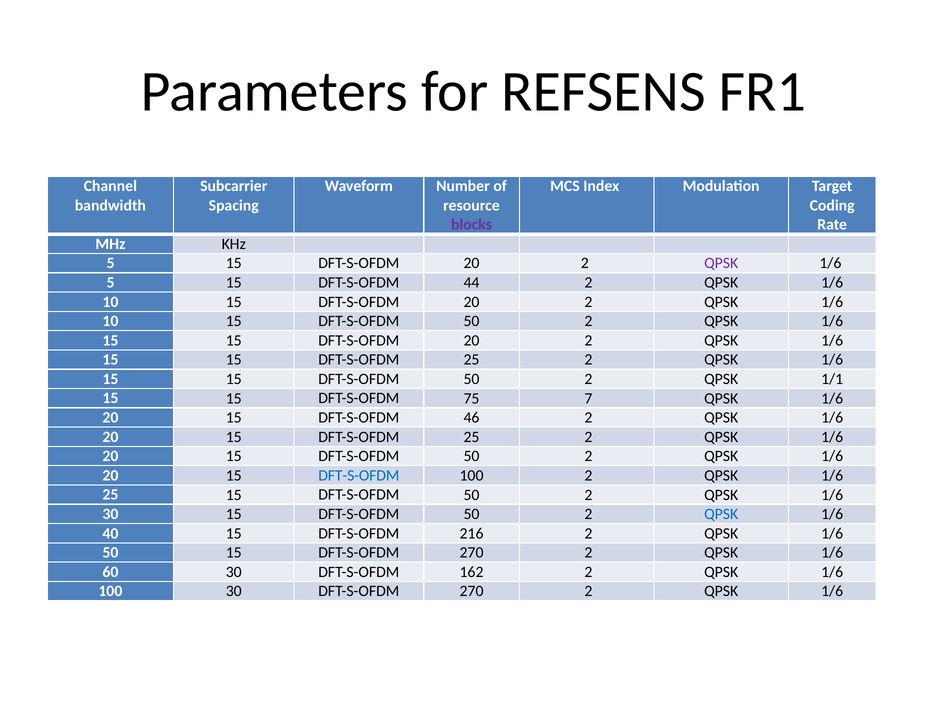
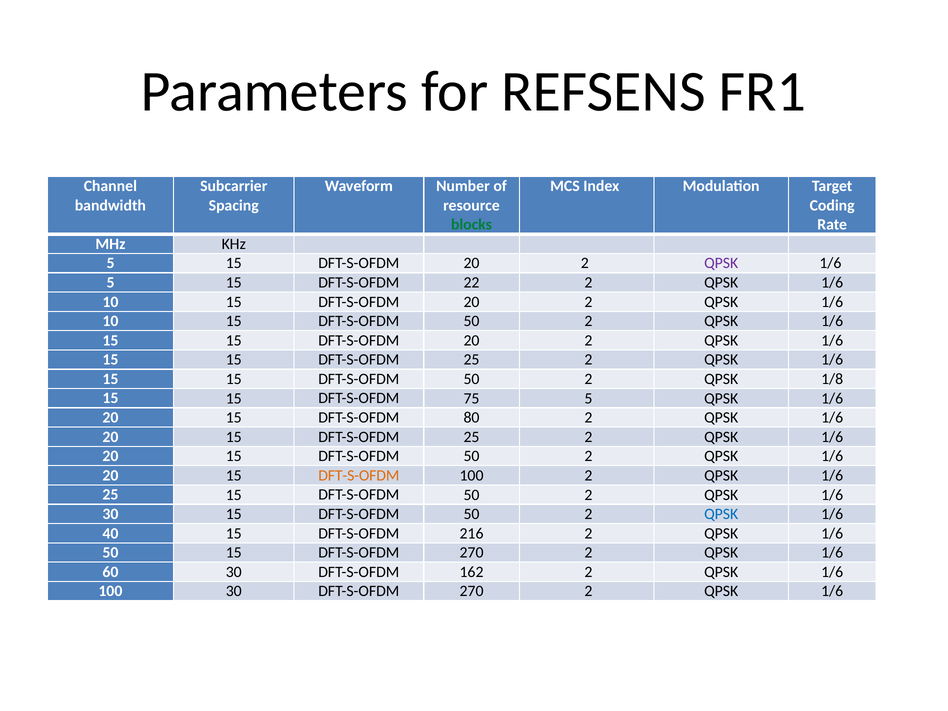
blocks colour: purple -> green (472, 225)
44: 44 -> 22 (472, 283)
1/1: 1/1 -> 1/8 (832, 379)
75 7: 7 -> 5 (588, 398)
46: 46 -> 80 (472, 418)
DFT-S-OFDM colour: blue -> orange (359, 475)
